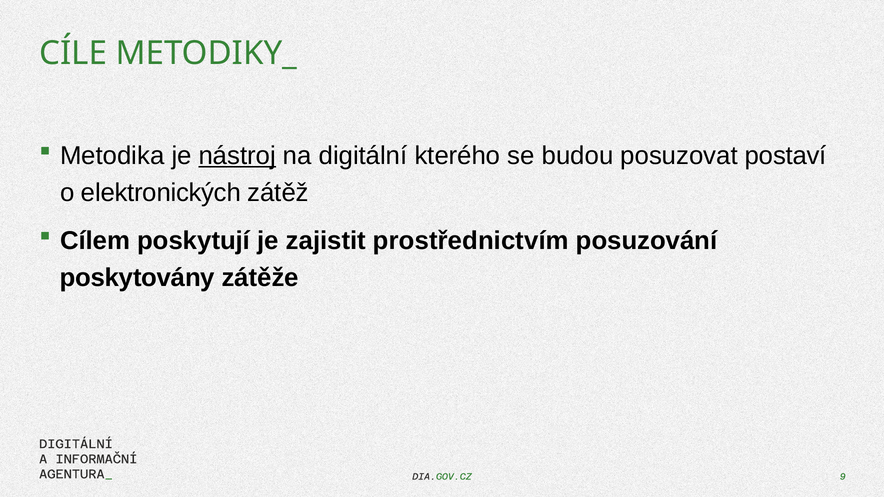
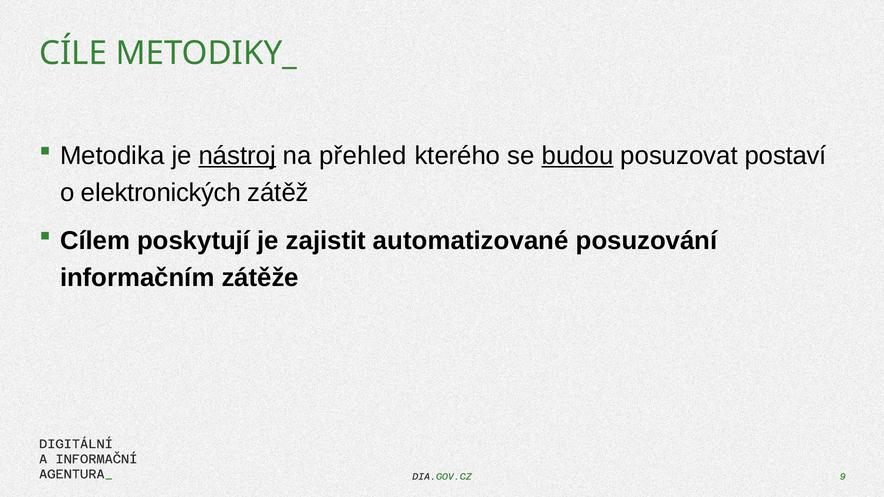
digitální: digitální -> přehled (363, 156)
budou underline: none -> present (578, 156)
prostřednictvím: prostřednictvím -> automatizované (471, 241)
poskytovány: poskytovány -> informačním (137, 278)
